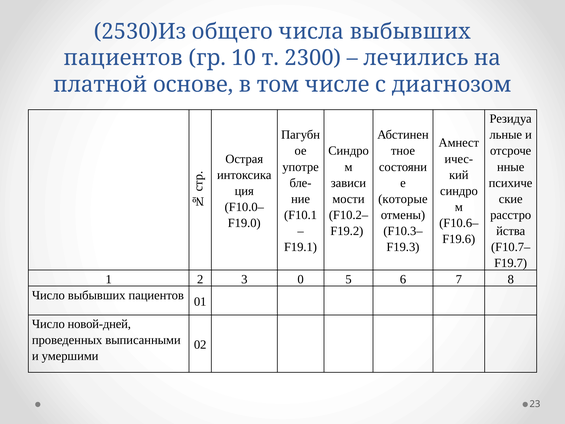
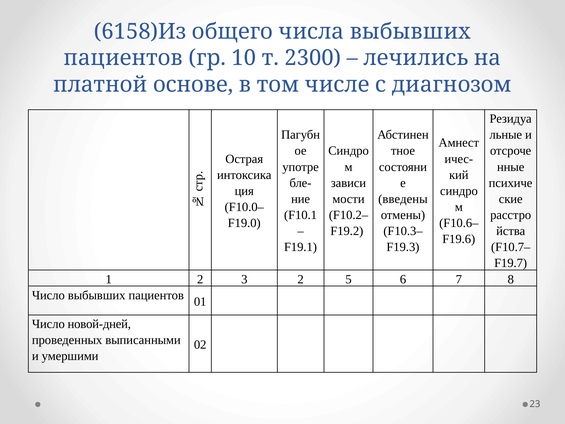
2530)Из: 2530)Из -> 6158)Из (140, 32)
которые: которые -> введены (403, 199)
3 0: 0 -> 2 (301, 279)
